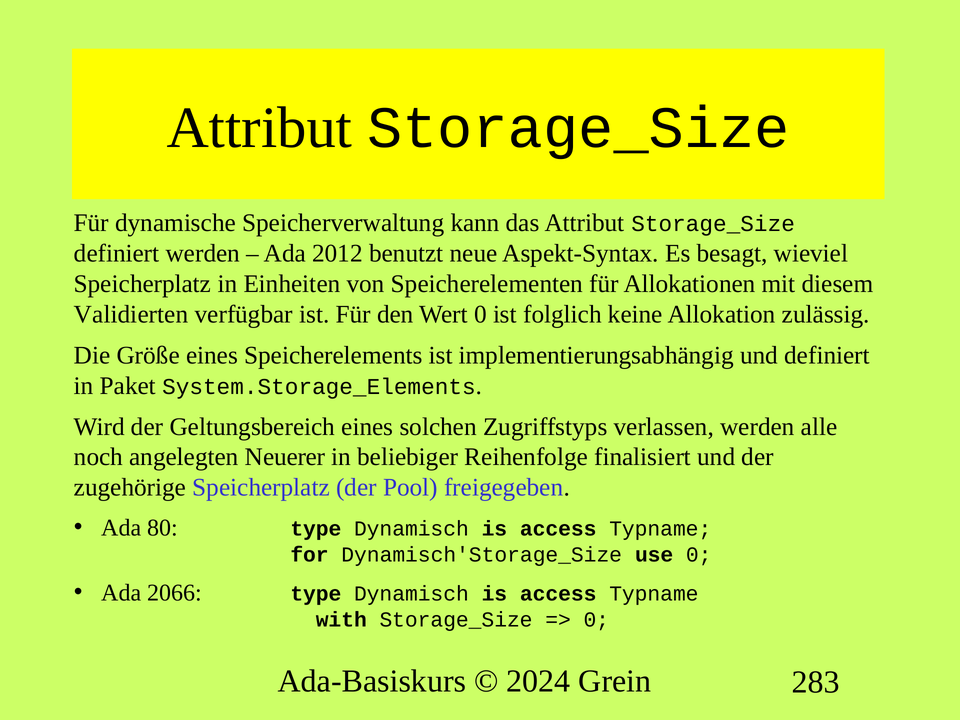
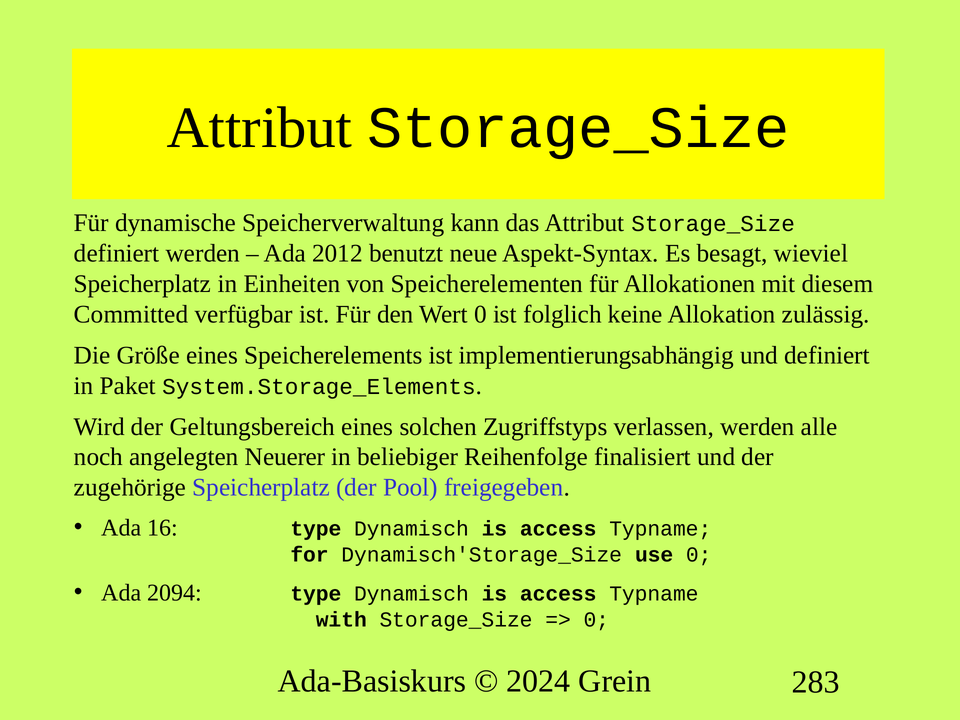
Validierten: Validierten -> Committed (131, 314)
80: 80 -> 16 (163, 528)
2066: 2066 -> 2094 (175, 593)
